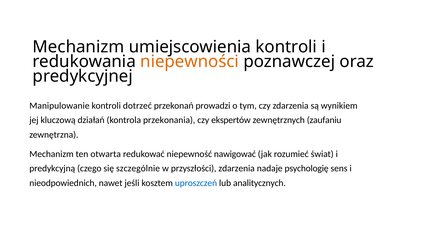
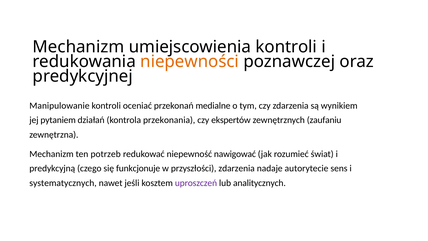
dotrzeć: dotrzeć -> oceniać (137, 106)
prowadzi: prowadzi -> medialne (213, 106)
kluczową: kluczową -> pytaniem (58, 120)
otwarta: otwarta -> potrzeb (106, 154)
szczególnie: szczególnie -> funkcjonuje (138, 168)
psychologię: psychologię -> autorytecie (307, 168)
nieodpowiednich: nieodpowiednich -> systematycznych (63, 183)
uproszczeń colour: blue -> purple (196, 183)
